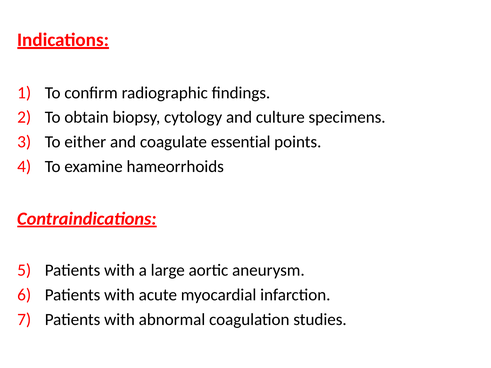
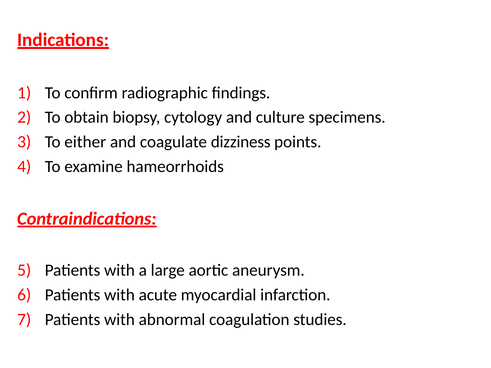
essential: essential -> dizziness (241, 142)
